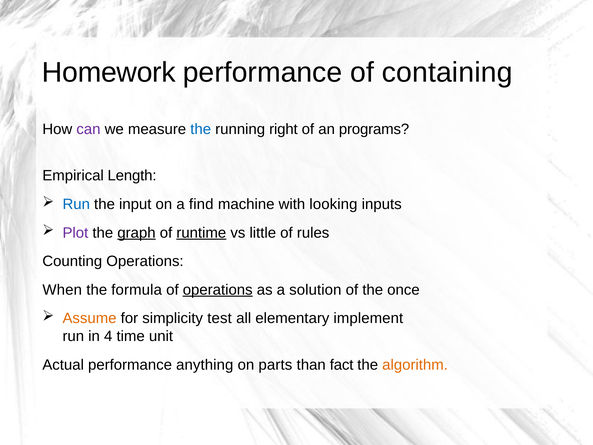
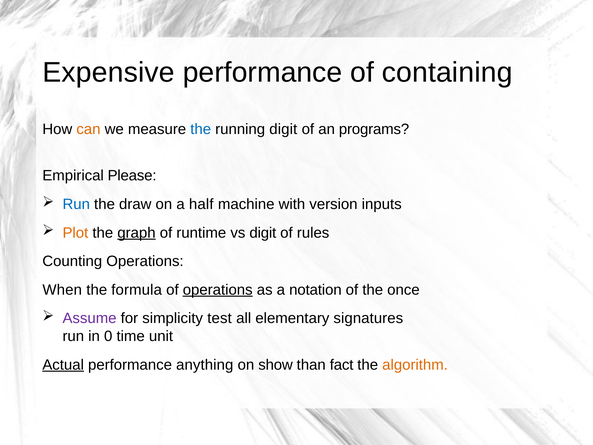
Homework: Homework -> Expensive (109, 72)
can colour: purple -> orange (88, 129)
running right: right -> digit (283, 129)
Length: Length -> Please (132, 176)
input: input -> draw (135, 204)
find: find -> half (201, 204)
looking: looking -> version (333, 204)
Plot colour: purple -> orange (75, 233)
runtime underline: present -> none (201, 233)
vs little: little -> digit (263, 233)
solution: solution -> notation (315, 290)
Assume colour: orange -> purple (90, 318)
implement: implement -> signatures (368, 318)
4: 4 -> 0 (108, 336)
Actual underline: none -> present (63, 365)
parts: parts -> show (276, 365)
